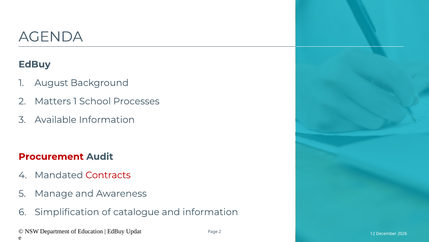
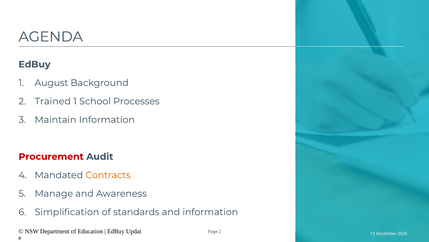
Matters: Matters -> Trained (53, 101)
Available: Available -> Maintain (55, 119)
Contracts colour: red -> orange (108, 175)
catalogue: catalogue -> standards (136, 211)
